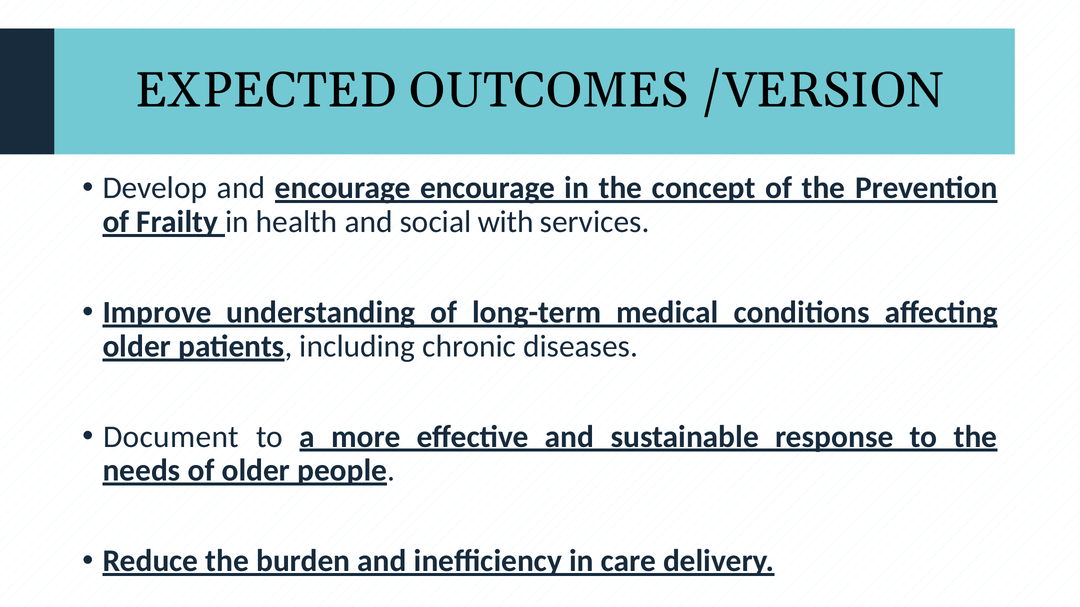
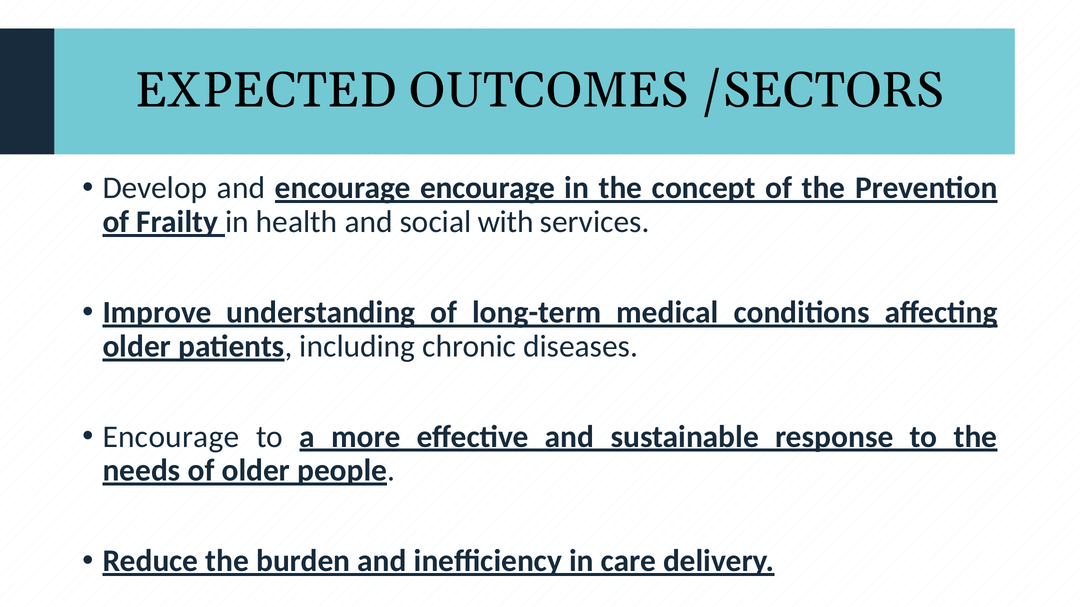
/VERSION: /VERSION -> /SECTORS (822, 91)
Document: Document -> Encourage (171, 437)
